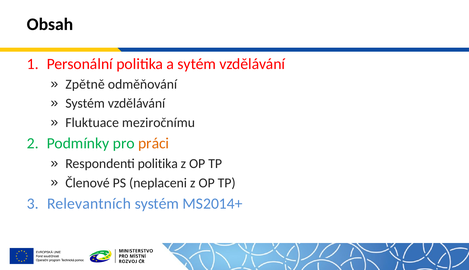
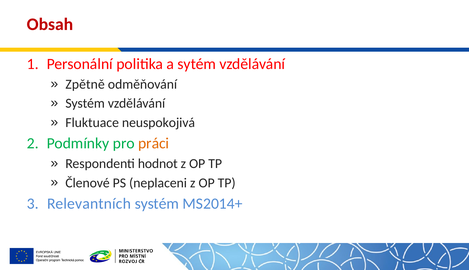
Obsah colour: black -> red (50, 24)
meziročnímu: meziročnímu -> neuspokojivá (158, 123)
Respondenti politika: politika -> hodnot (158, 164)
